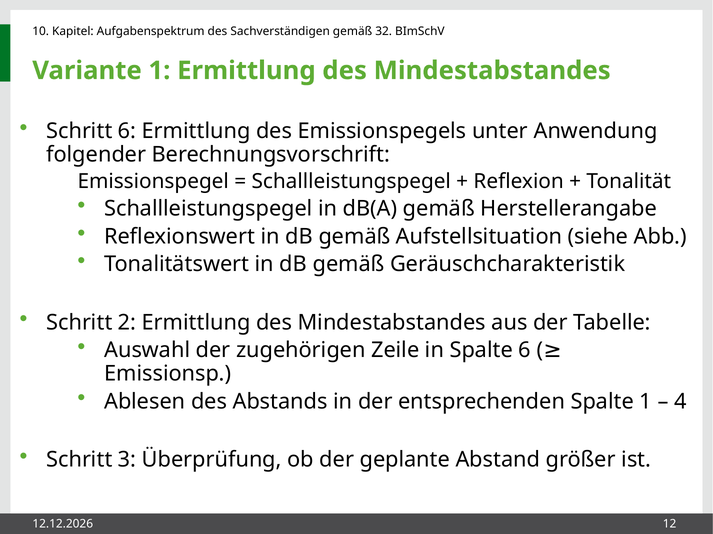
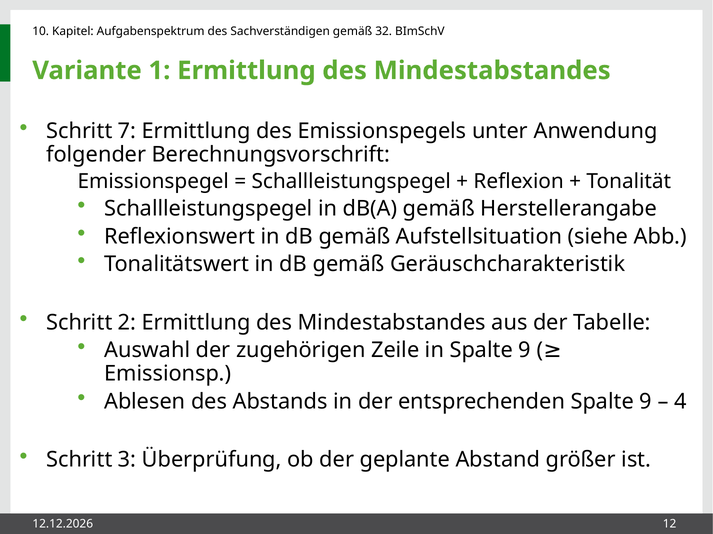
Schritt 6: 6 -> 7 (127, 131)
in Spalte 6: 6 -> 9 (525, 351)
entsprechenden Spalte 1: 1 -> 9 (646, 402)
